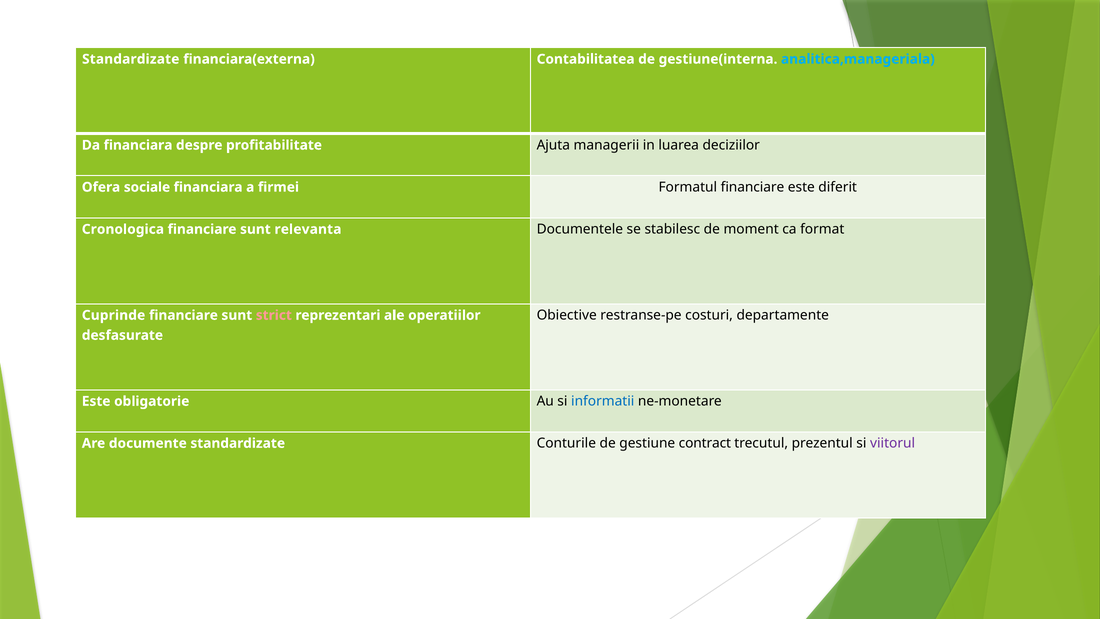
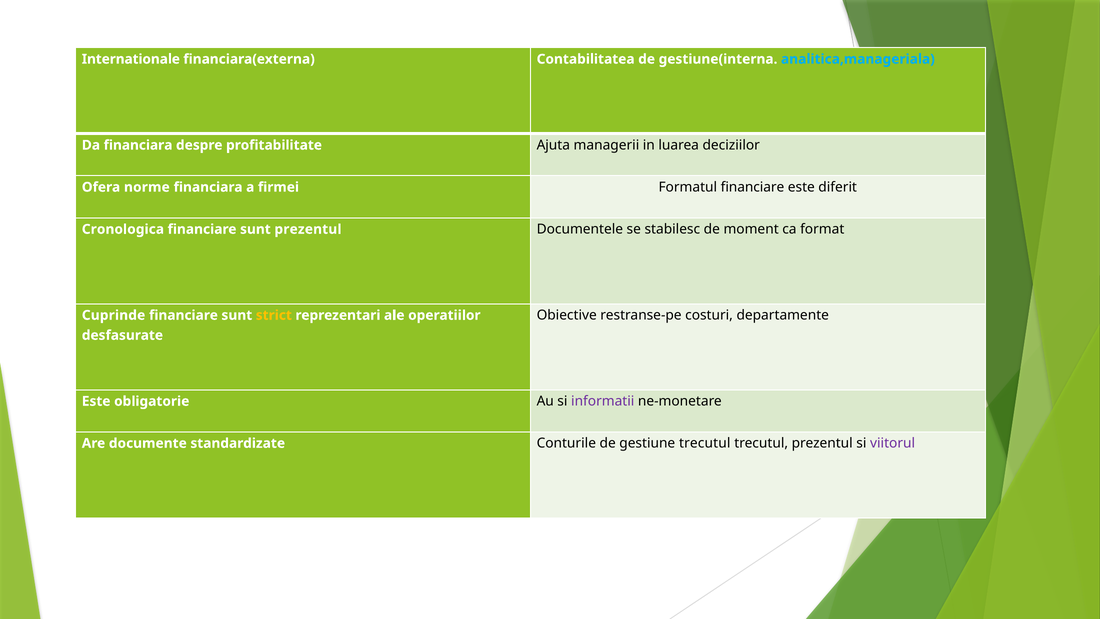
Standardizate: Standardizate -> Internationale (131, 59)
sociale: sociale -> norme (147, 187)
sunt relevanta: relevanta -> prezentul (308, 229)
strict colour: pink -> yellow (274, 315)
informatii colour: blue -> purple (603, 401)
gestiune contract: contract -> trecutul (705, 443)
